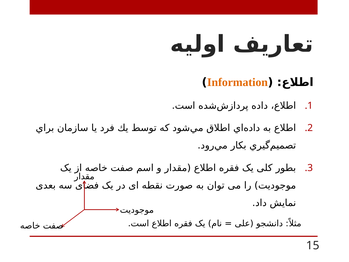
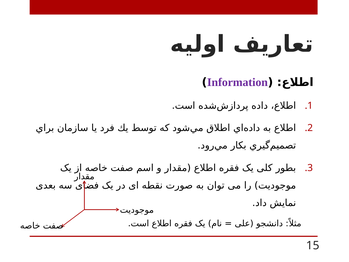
Information colour: orange -> purple (237, 82)
